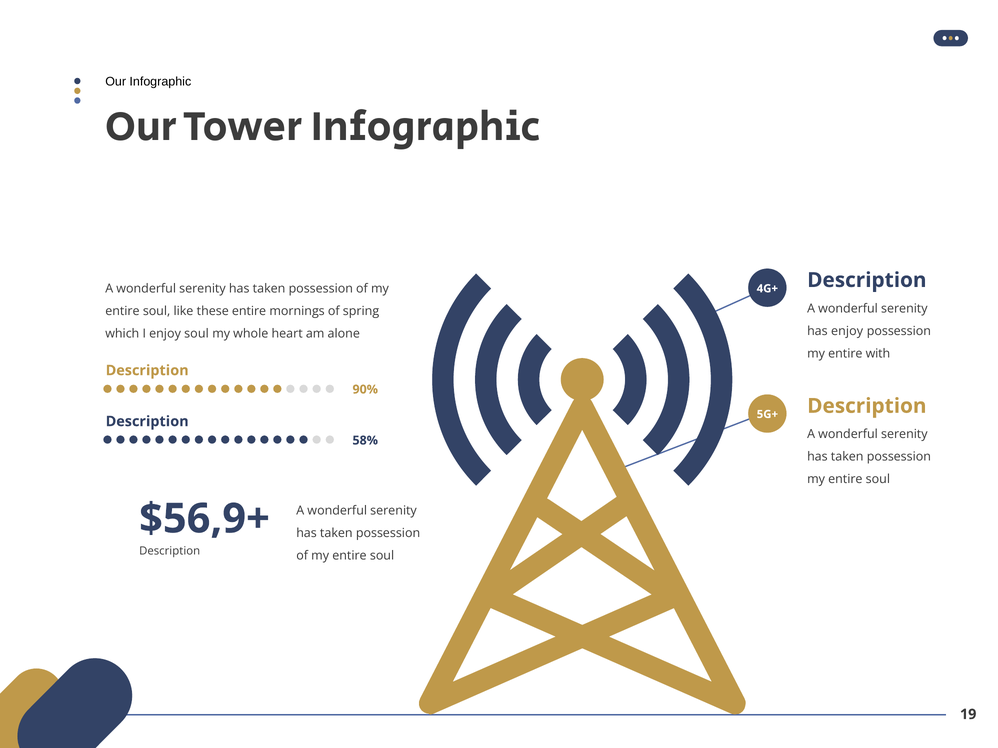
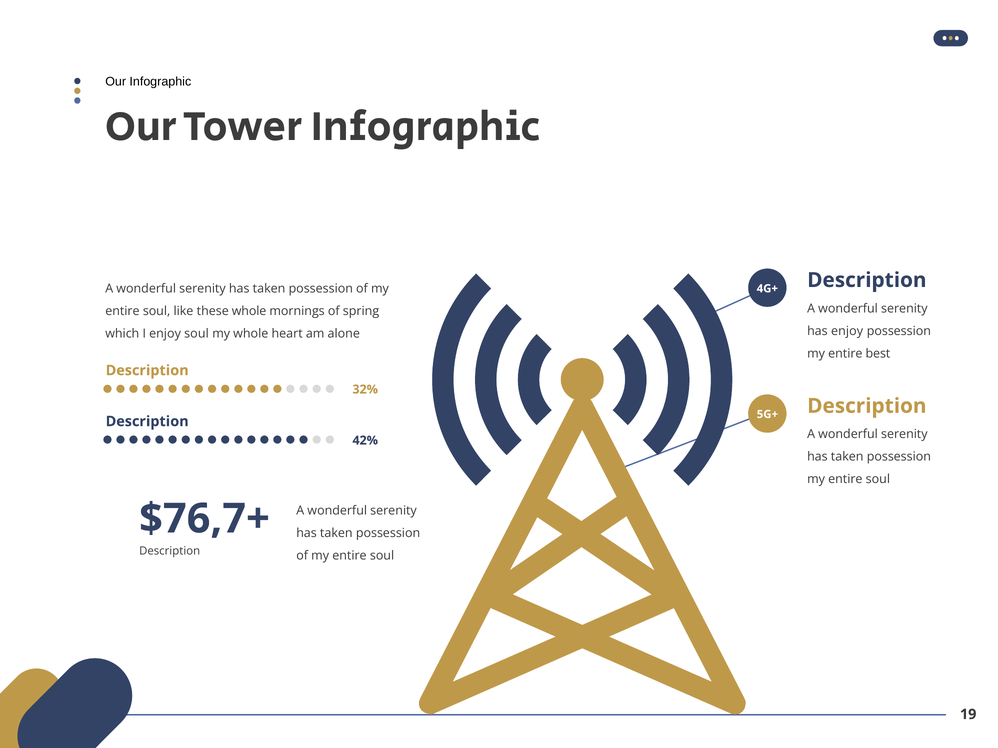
these entire: entire -> whole (249, 312)
with: with -> best (878, 354)
90%: 90% -> 32% (365, 390)
58%: 58% -> 42% (365, 441)
$56,9+: $56,9+ -> $76,7+ (204, 519)
